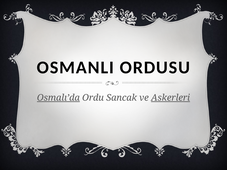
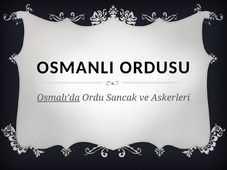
Askerleri underline: present -> none (171, 98)
